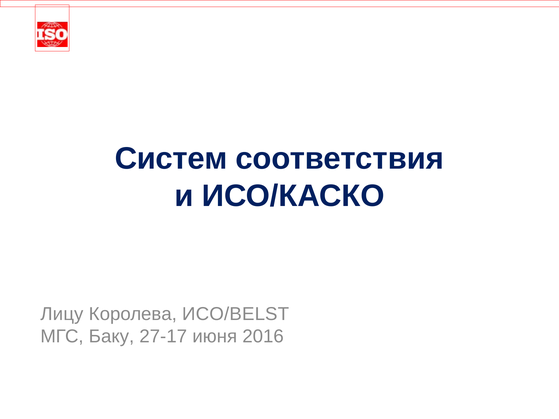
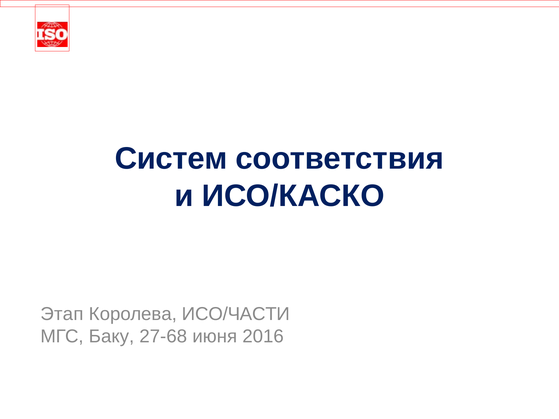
Лицу: Лицу -> Этап (62, 314)
ИСО/BELST: ИСО/BELST -> ИСО/ЧАСТИ (236, 314)
27-17: 27-17 -> 27-68 (163, 336)
